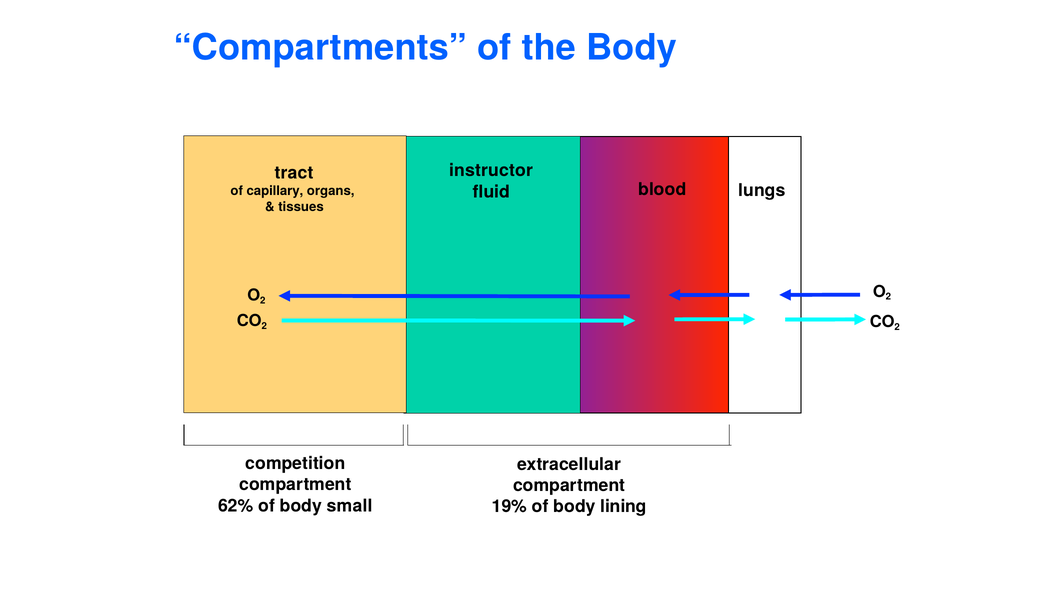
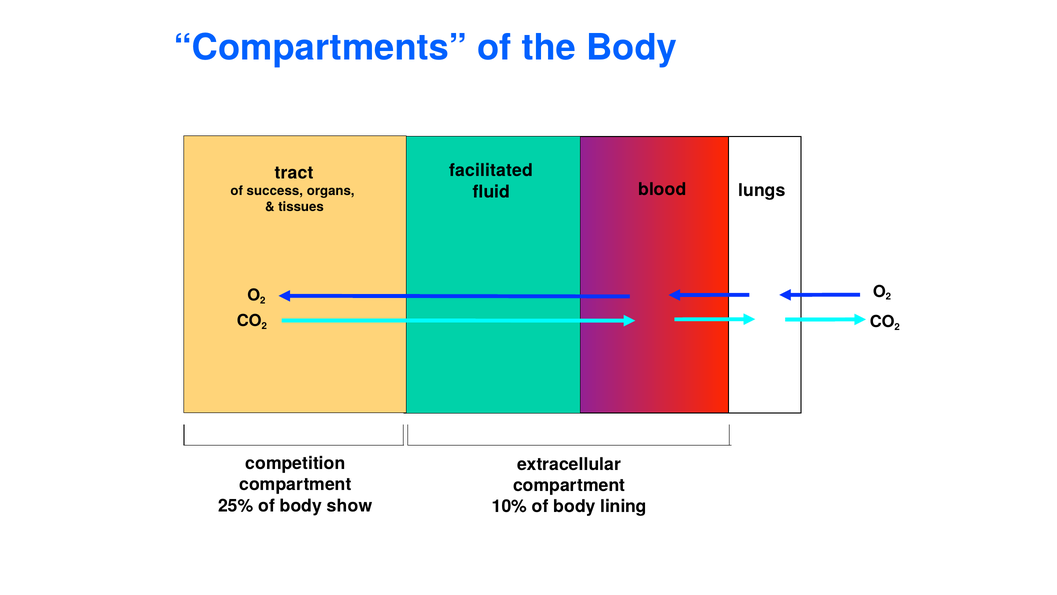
instructor: instructor -> facilitated (491, 170)
capillary: capillary -> success (275, 191)
62%: 62% -> 25% (236, 505)
small: small -> show (350, 505)
19%: 19% -> 10% (509, 506)
